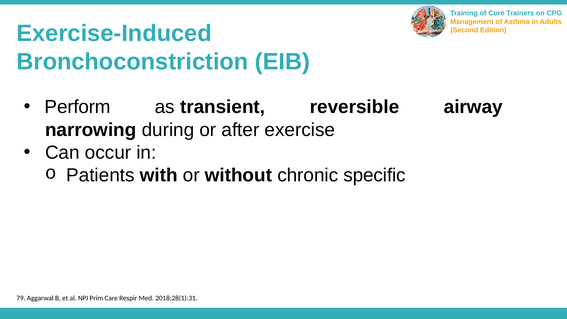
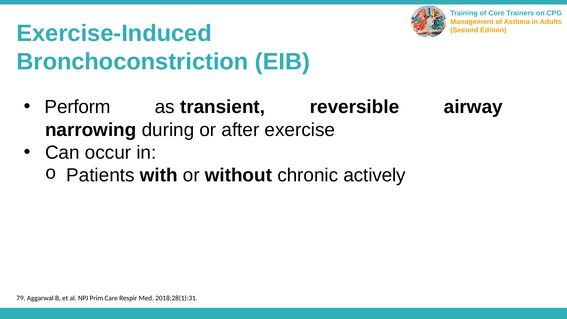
specific: specific -> actively (375, 175)
